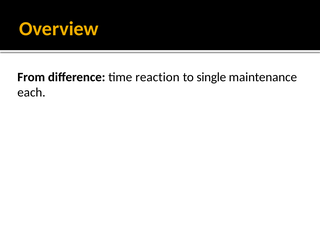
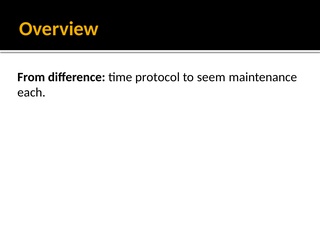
reaction: reaction -> protocol (157, 77)
single: single -> seem (211, 77)
